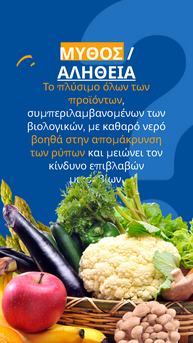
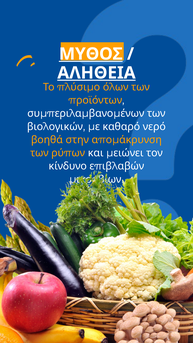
ΜΥΘΟΣ underline: none -> present (91, 54)
